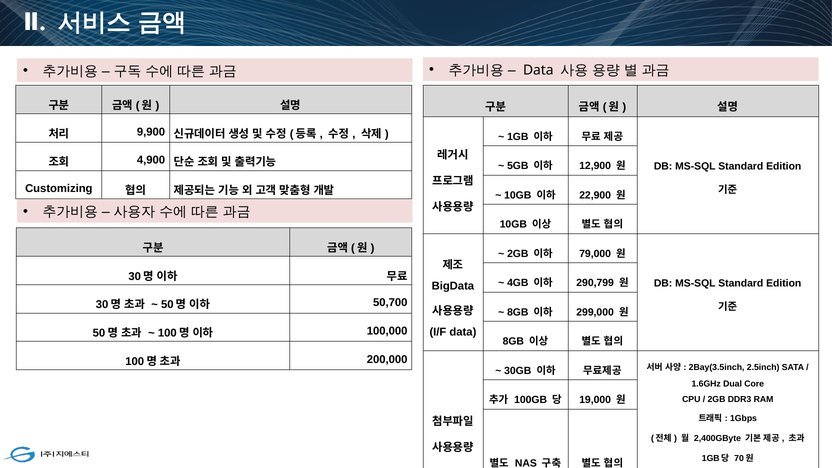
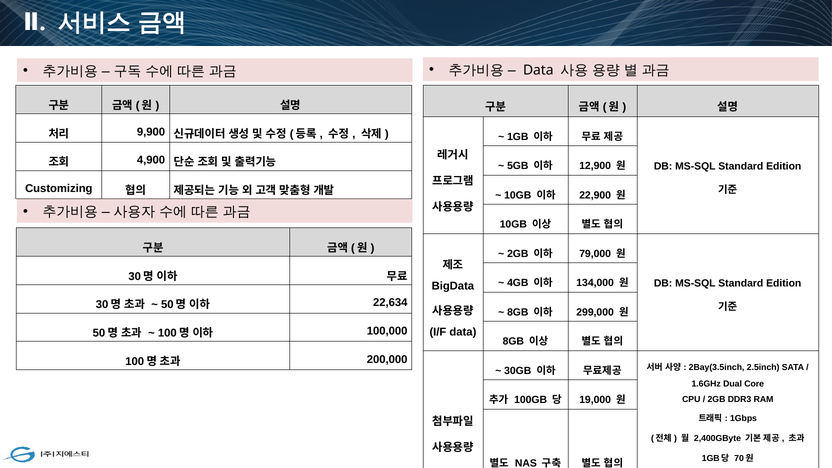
290,799: 290,799 -> 134,000 (595, 283)
50,700: 50,700 -> 22,634 (390, 303)
